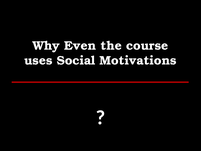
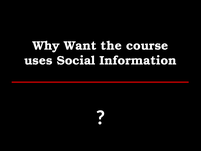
Even: Even -> Want (80, 46)
Motivations: Motivations -> Information (138, 60)
